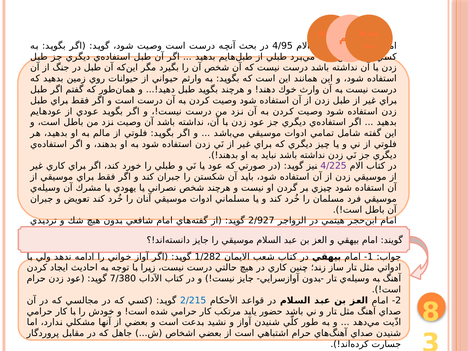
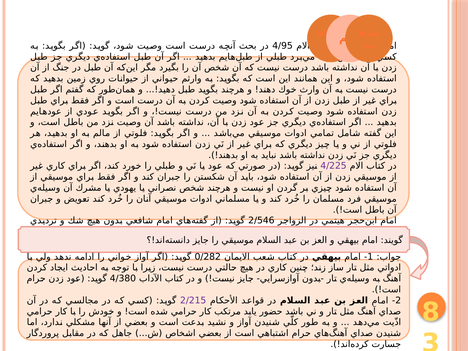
2/927: 2/927 -> 2/546 (261, 221)
1/282: 1/282 -> 0/282 (208, 257)
7/380: 7/380 -> 4/380 (123, 279)
2/215 colour: blue -> purple (193, 300)
